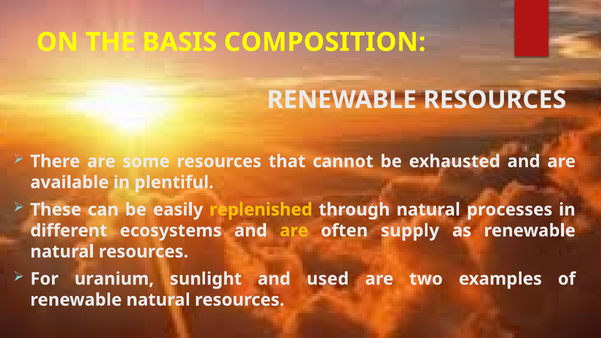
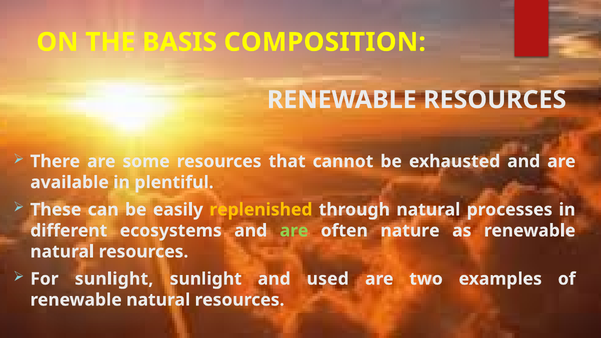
are colour: yellow -> light green (294, 231)
supply: supply -> nature (410, 231)
For uranium: uranium -> sunlight (114, 279)
